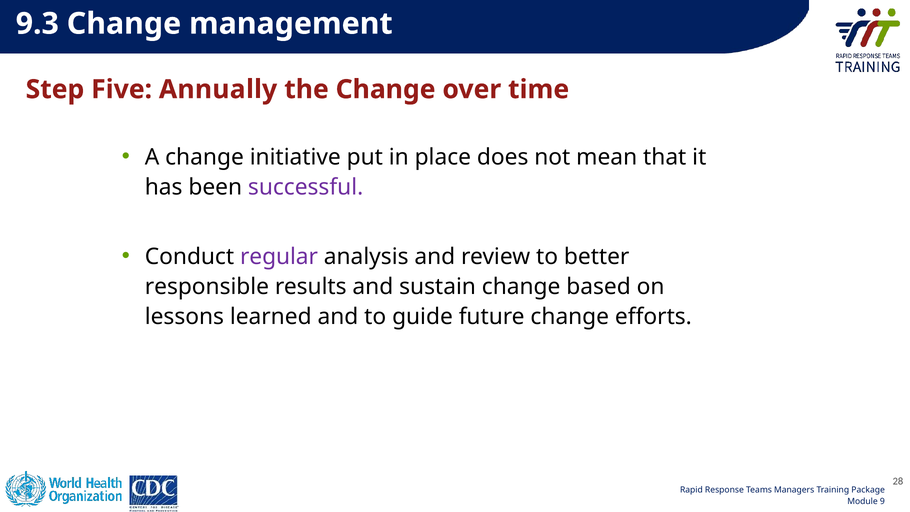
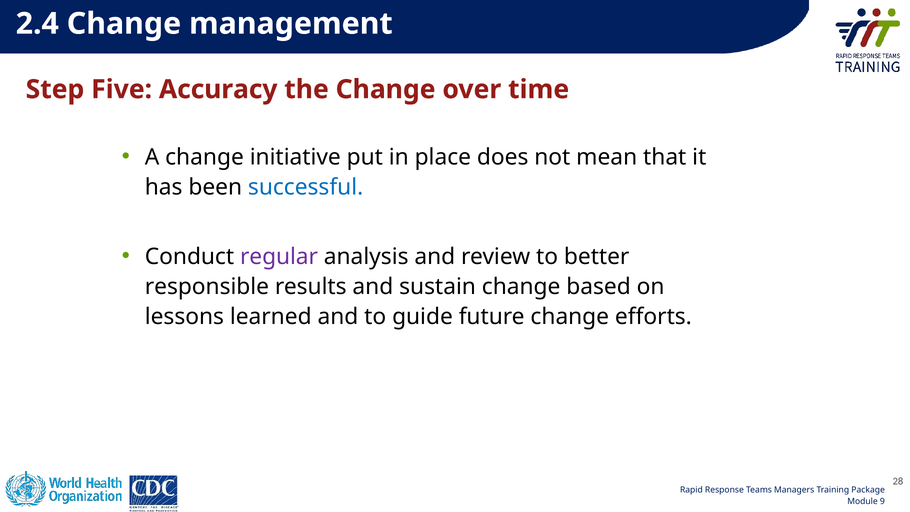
9.3: 9.3 -> 2.4 (37, 24)
Annually: Annually -> Accuracy (218, 89)
successful colour: purple -> blue (306, 187)
